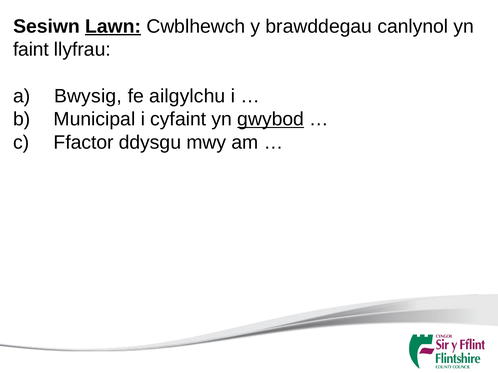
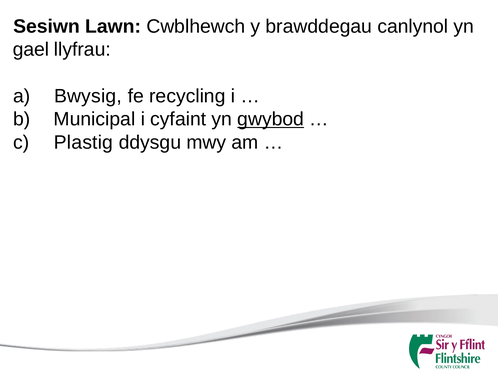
Lawn underline: present -> none (113, 26)
faint: faint -> gael (31, 50)
ailgylchu: ailgylchu -> recycling (187, 96)
Ffactor: Ffactor -> Plastig (83, 143)
